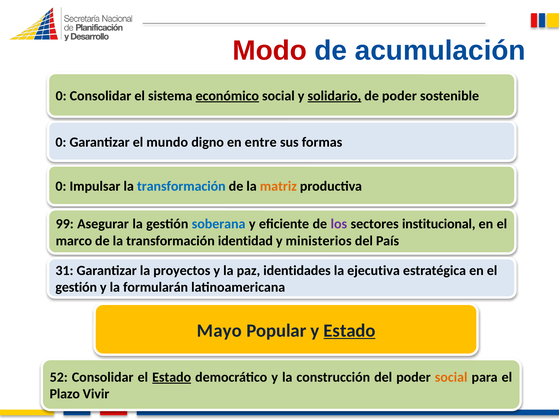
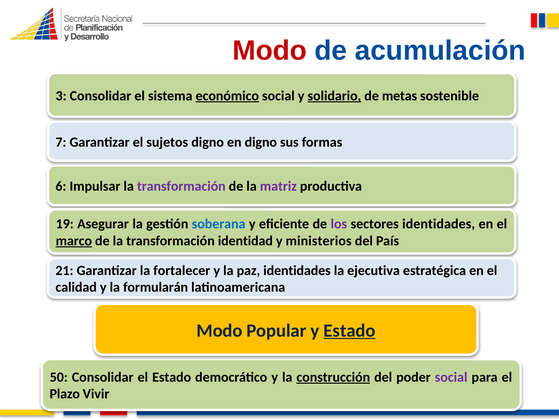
0: 0 -> 3 (61, 96)
de poder: poder -> metas (400, 96)
0: 0 -> 7 (61, 142)
mundo: mundo -> sujetos (167, 142)
en entre: entre -> digno (261, 142)
0: 0 -> 6 (61, 186)
transformación colour: blue -> purple (181, 186)
matriz colour: orange -> purple (278, 186)
99: 99 -> 19 (65, 224)
sectores institucional: institucional -> identidades (439, 224)
marco underline: none -> present (74, 241)
31: 31 -> 21 (64, 271)
proyectos: proyectos -> fortalecer (182, 271)
gestión: gestión -> calidad (76, 287)
Mayo: Mayo -> Modo (219, 331)
52: 52 -> 50 (59, 377)
Estado underline: present -> none (172, 377)
construcción underline: none -> present (333, 377)
social colour: orange -> purple (451, 377)
